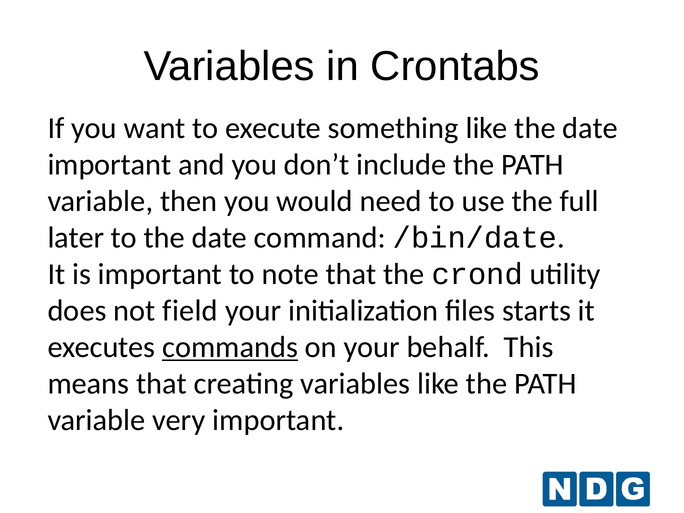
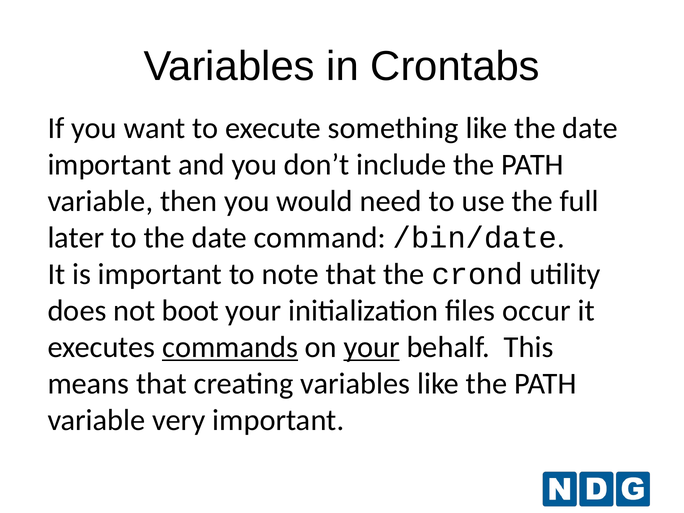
field: field -> boot (190, 311)
starts: starts -> occur (536, 311)
your underline: none -> present (372, 347)
